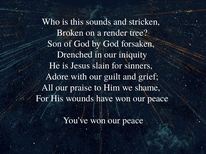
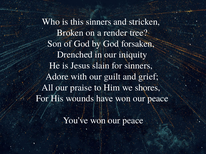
this sounds: sounds -> sinners (99, 22)
shame: shame -> shores (148, 88)
